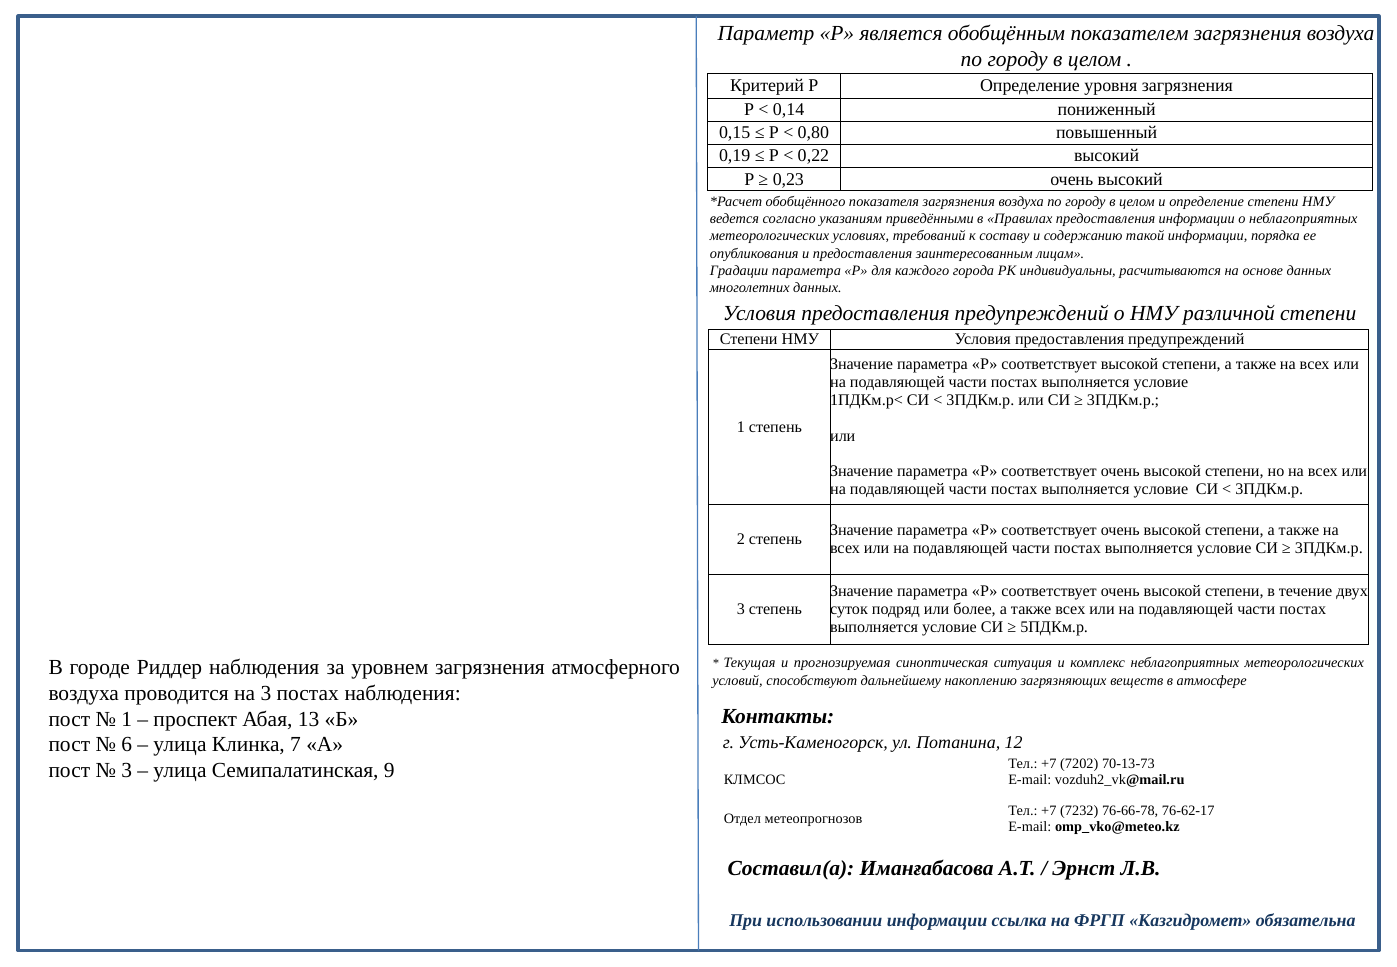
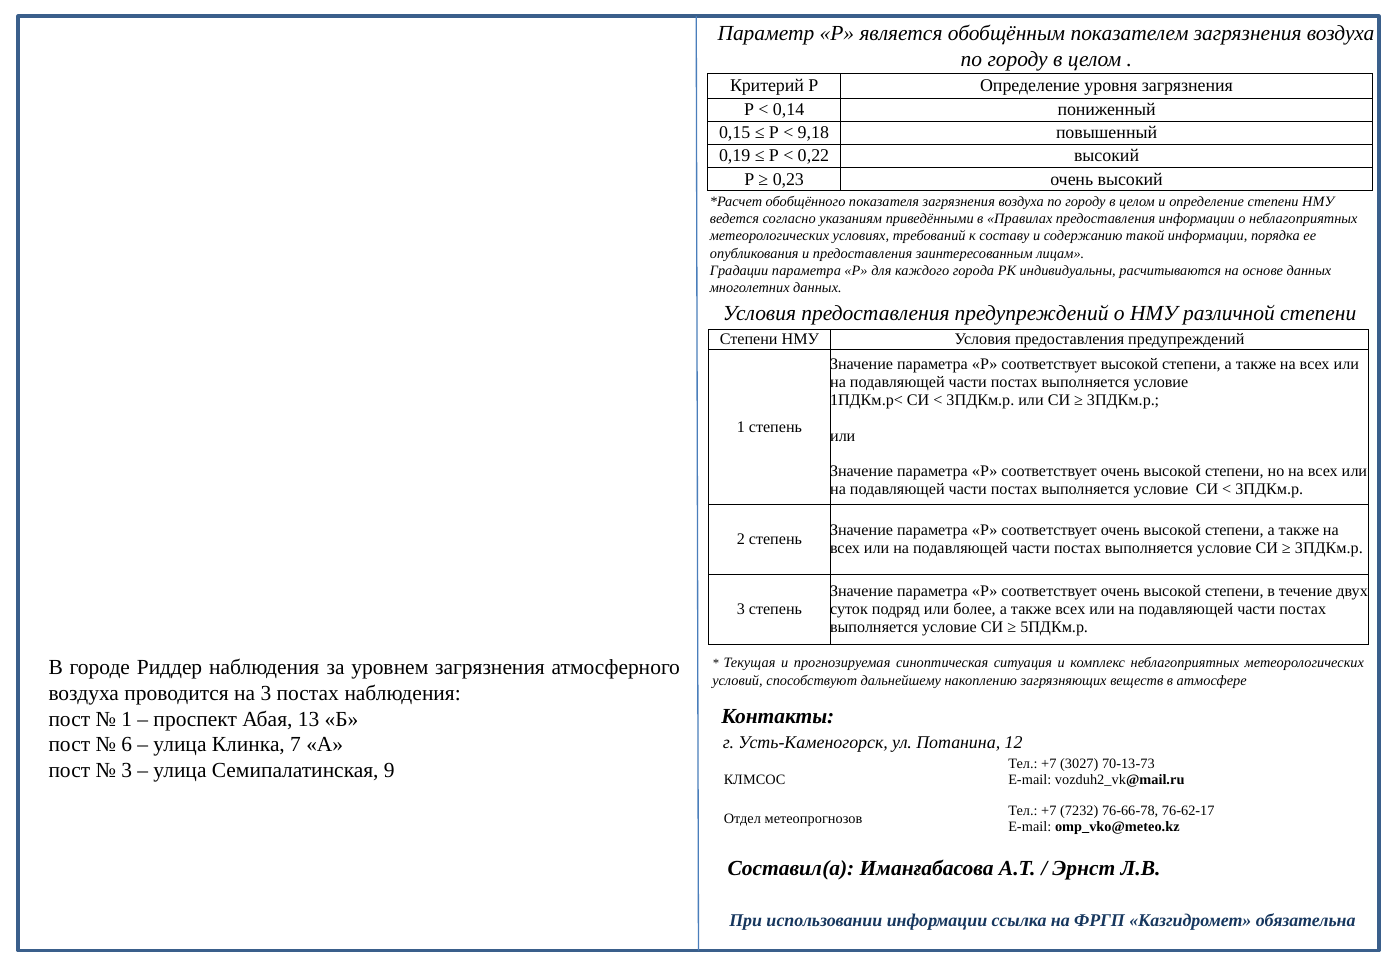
0,80: 0,80 -> 9,18 (813, 133)
7202: 7202 -> 3027 (1079, 764)
